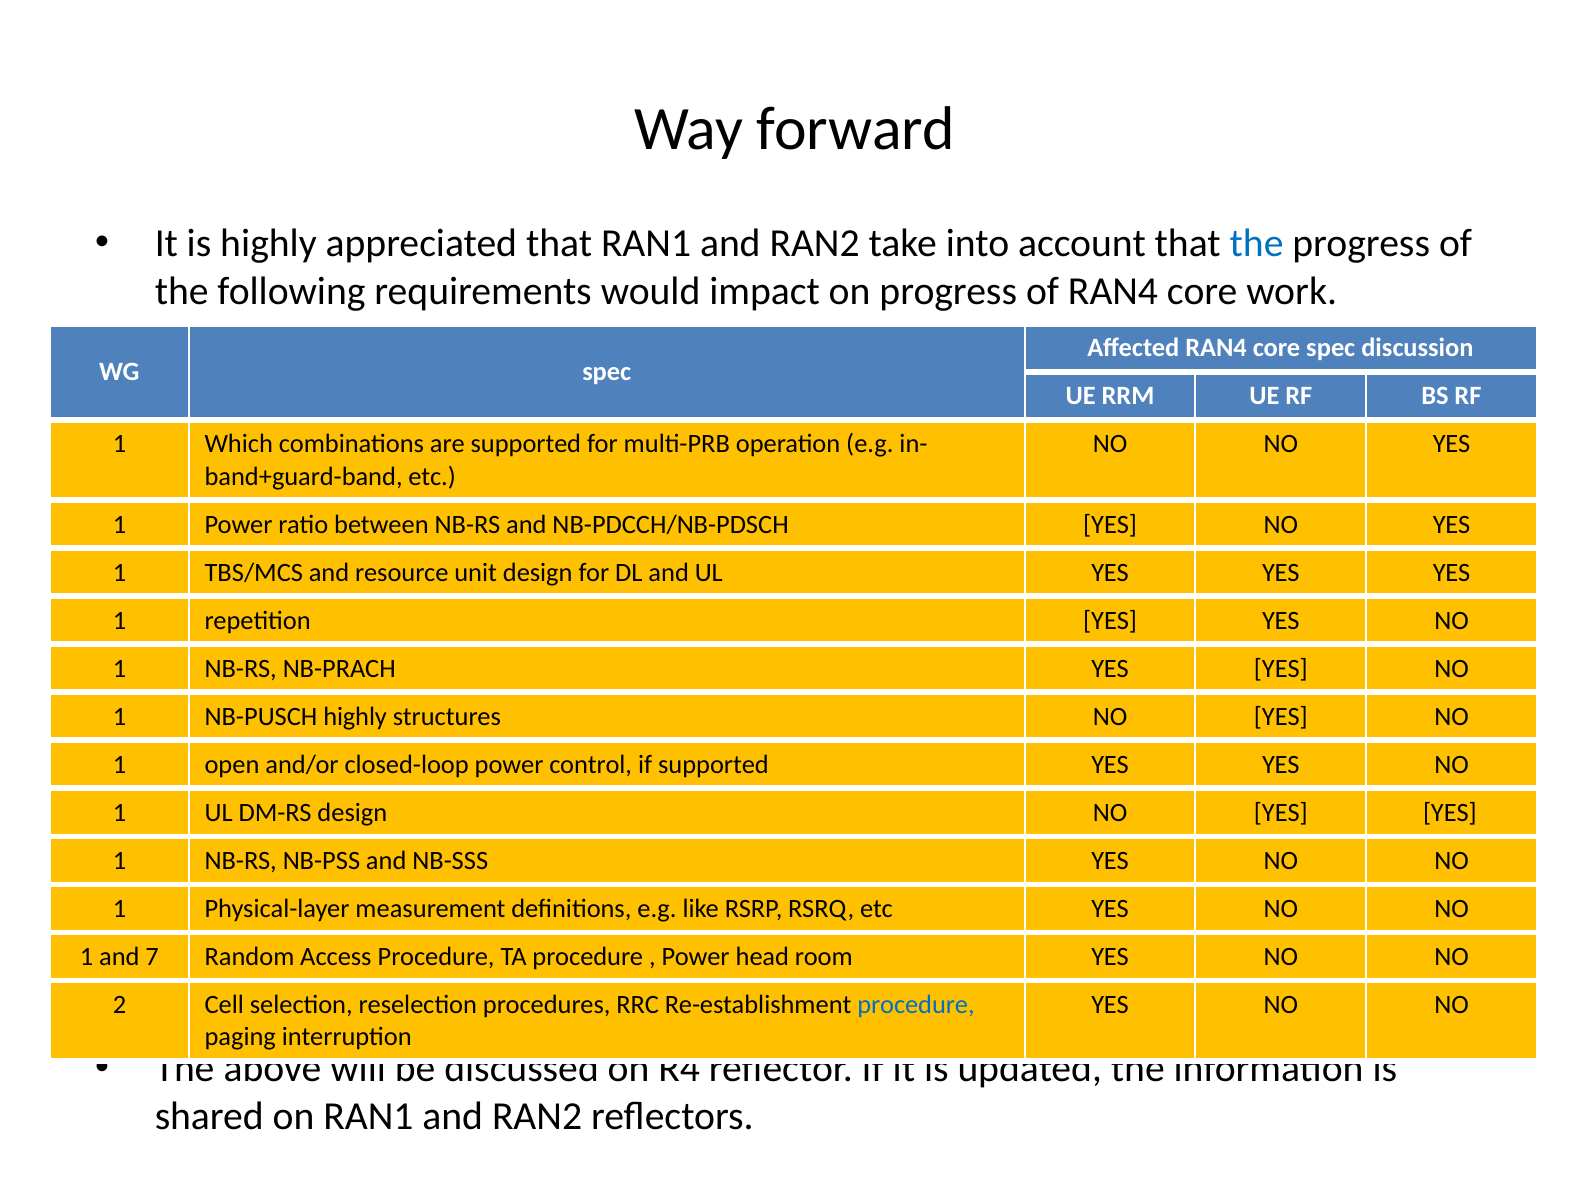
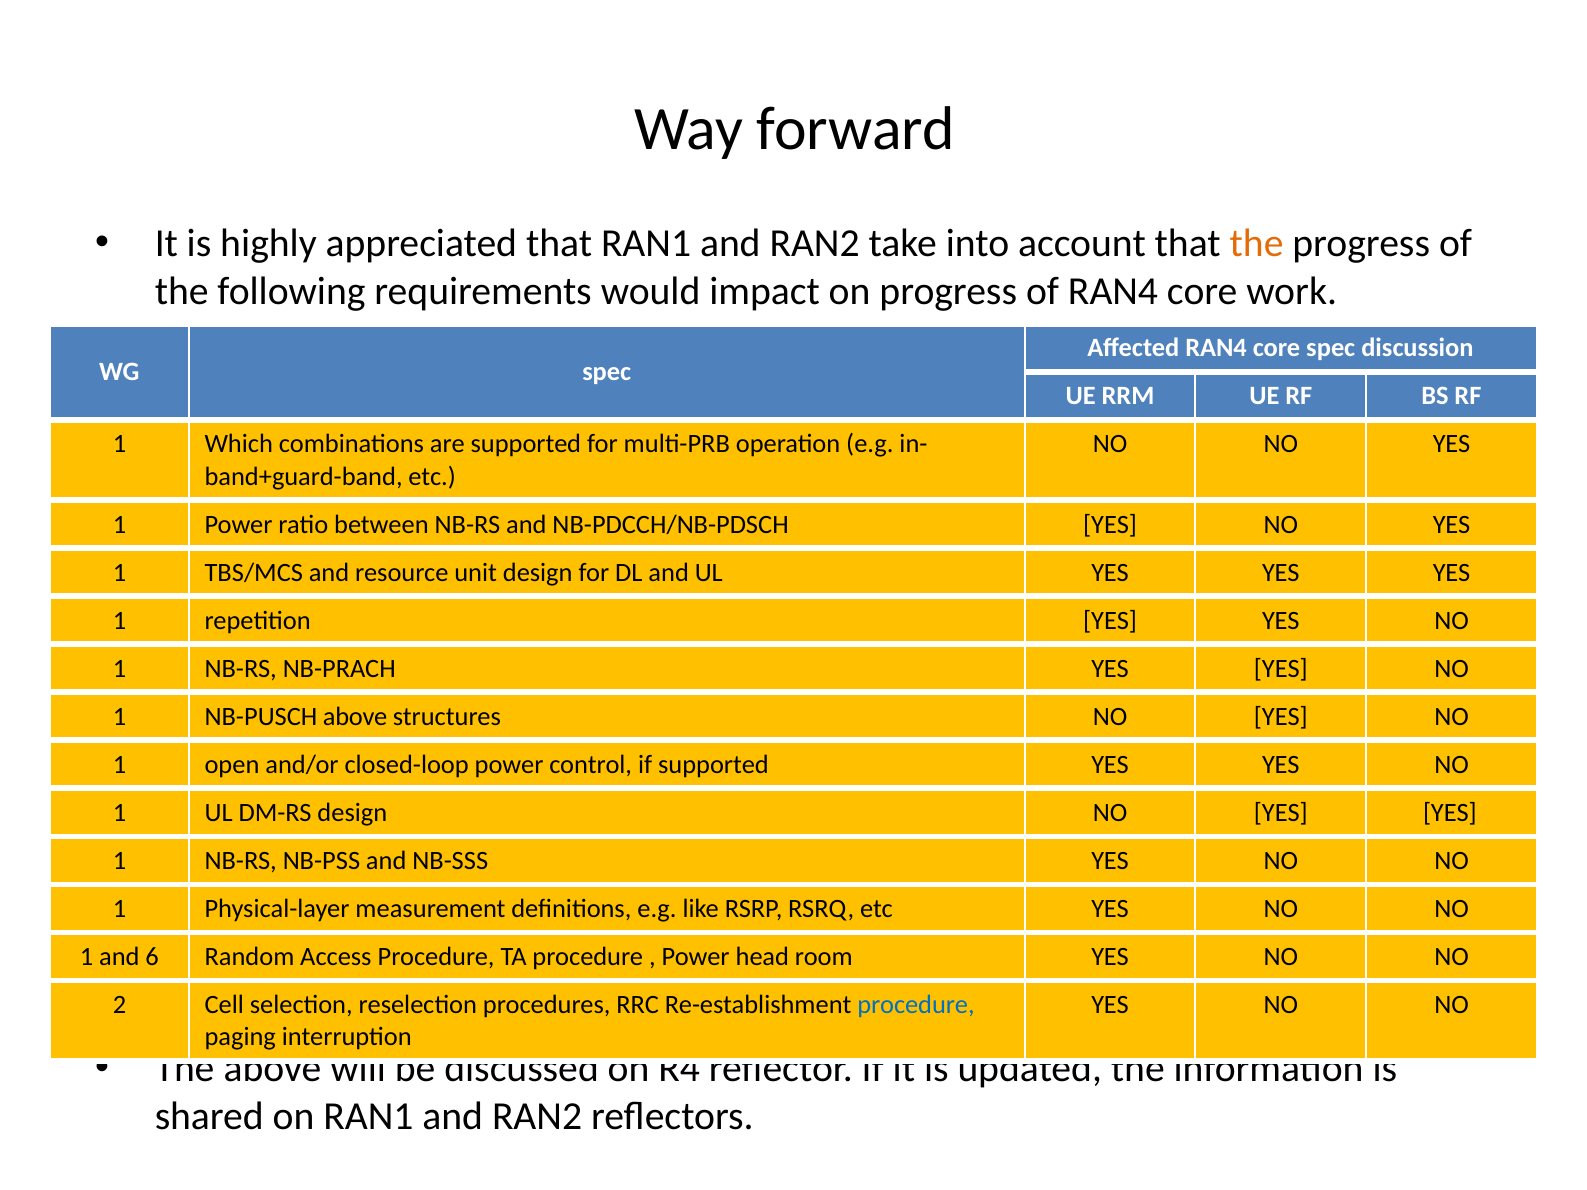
the colour: blue -> orange (1257, 244)
NB-PUSCH highly: highly -> above (355, 717)
7: 7 -> 6 (152, 957)
